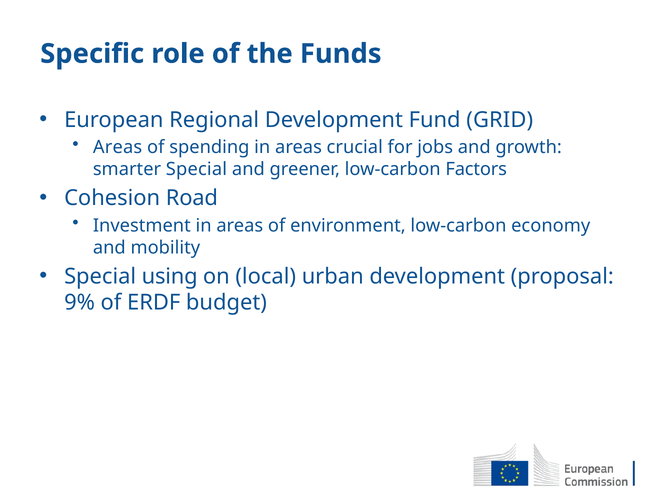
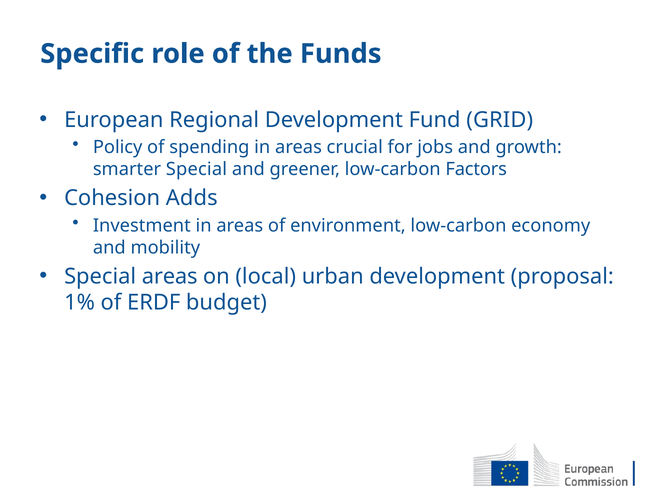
Areas: Areas -> Policy (118, 147)
Road: Road -> Adds (192, 198)
Special using: using -> areas (170, 276)
9%: 9% -> 1% (80, 302)
